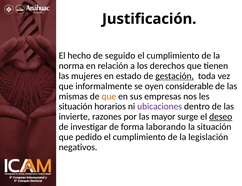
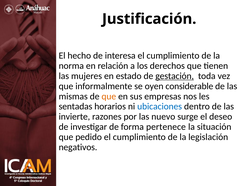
seguido: seguido -> interesa (120, 56)
situación: situación -> sentadas (76, 106)
ubicaciones colour: purple -> blue (160, 106)
mayor: mayor -> nuevo (163, 117)
deseo underline: present -> none (221, 117)
laborando: laborando -> pertenece (166, 127)
